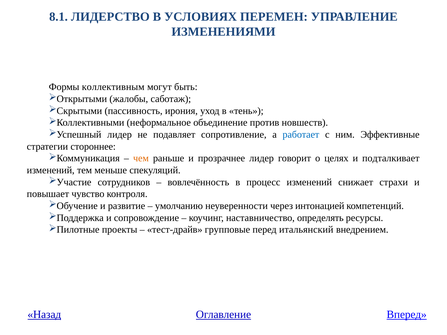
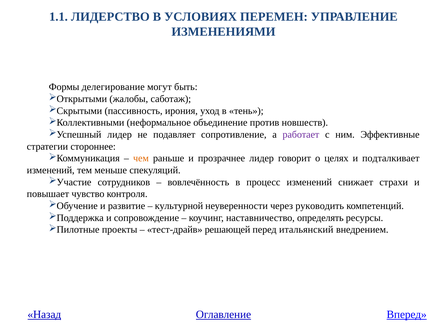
8.1: 8.1 -> 1.1 (59, 17)
коллективным: коллективным -> делегирование (113, 87)
работает colour: blue -> purple (301, 135)
умолчанию: умолчанию -> культурной (179, 206)
интонацией: интонацией -> руководить (320, 206)
групповые: групповые -> решающей (228, 230)
